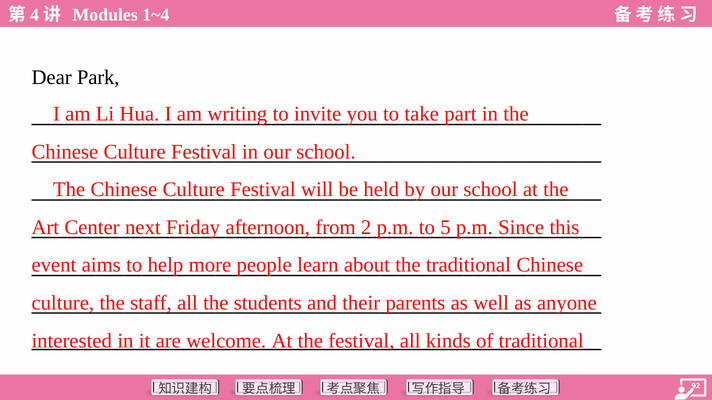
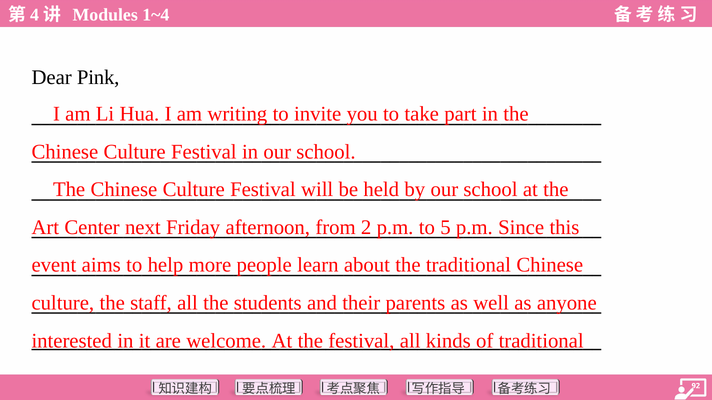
Park: Park -> Pink (98, 78)
